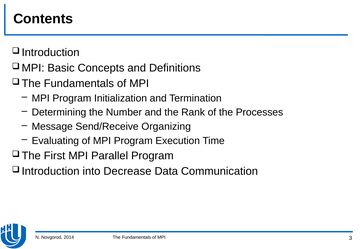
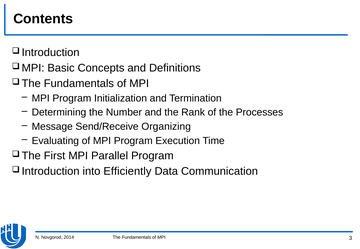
Decrease: Decrease -> Efficiently (127, 171)
